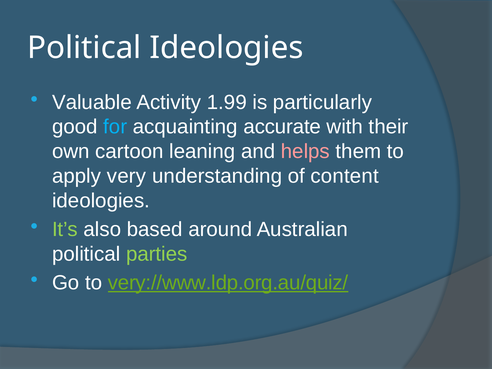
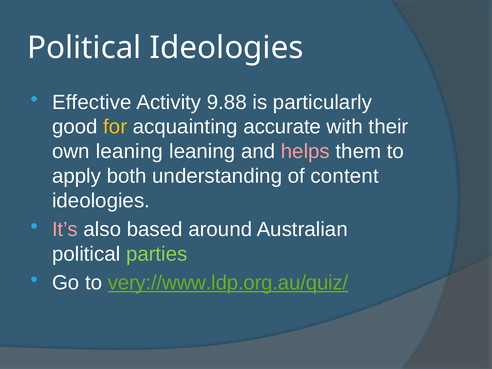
Valuable: Valuable -> Effective (92, 102)
1.99: 1.99 -> 9.88 (227, 102)
for colour: light blue -> yellow (115, 127)
own cartoon: cartoon -> leaning (129, 151)
very: very -> both (127, 176)
It’s colour: light green -> pink (65, 229)
